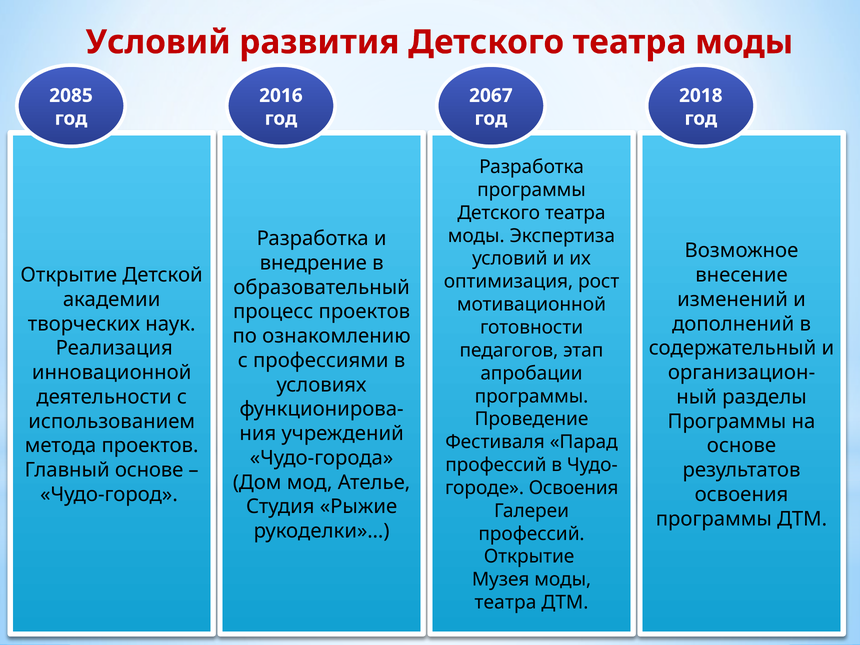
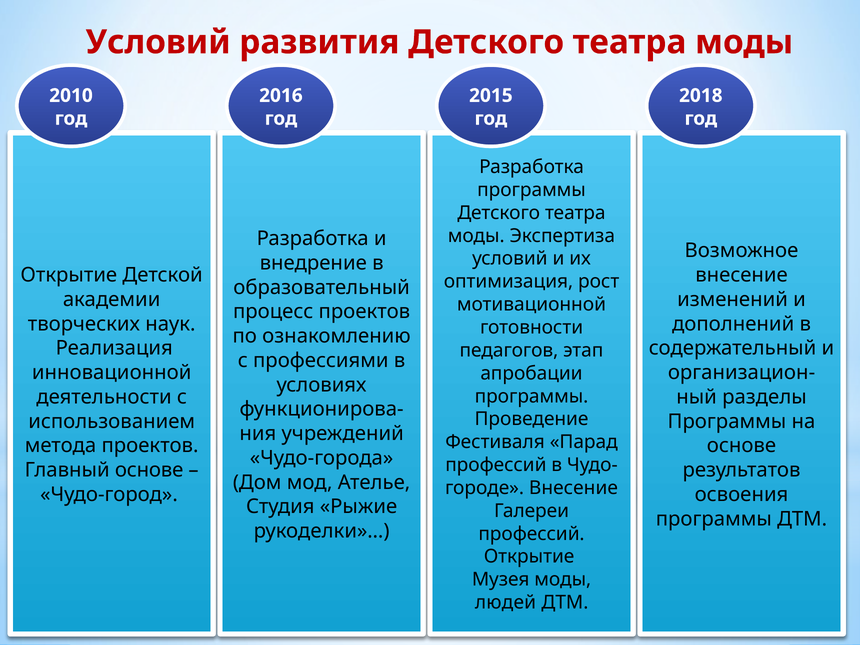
2085: 2085 -> 2010 (71, 96)
2067: 2067 -> 2015 (491, 96)
Освоения: Освоения -> Внесение (573, 488)
театра: театра -> людей (505, 603)
